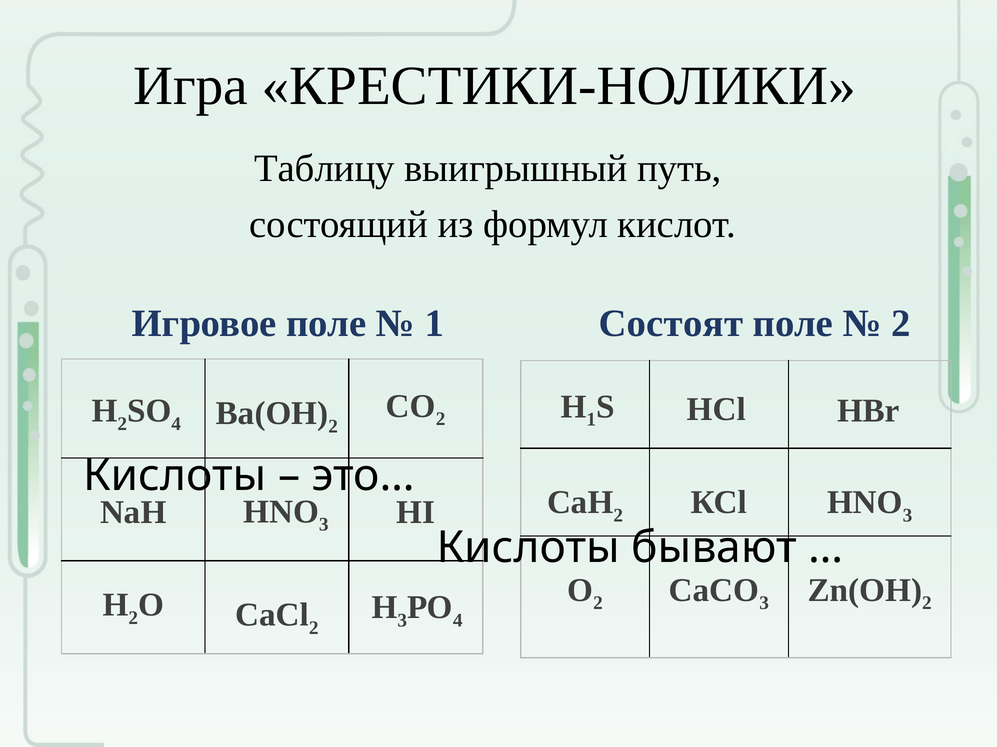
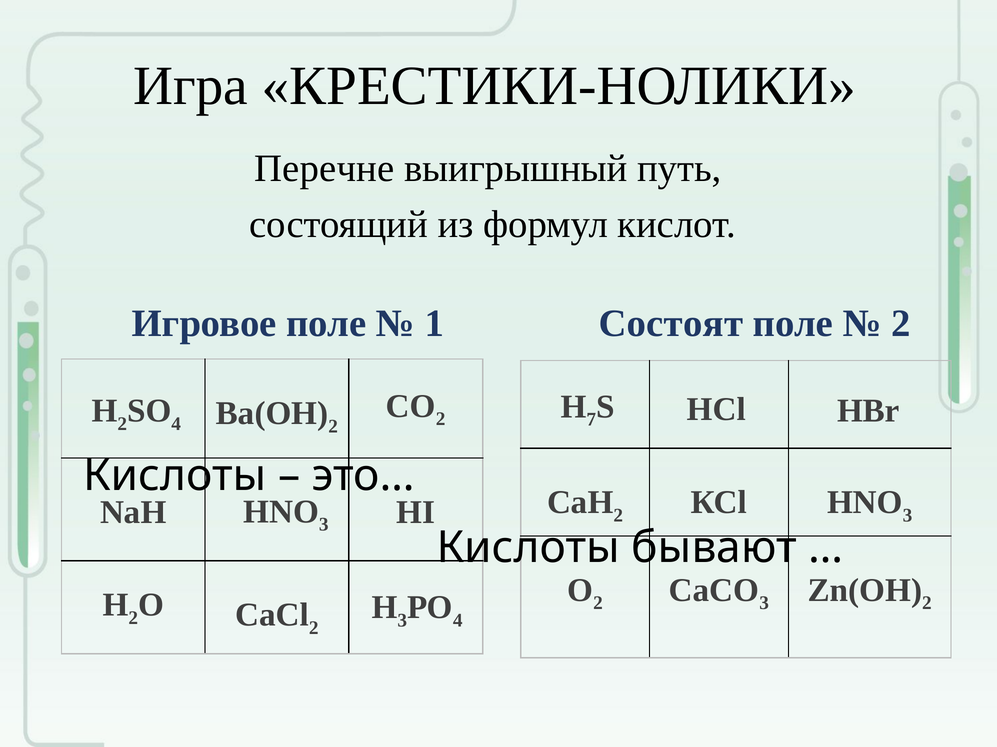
Таблицу: Таблицу -> Перечне (324, 169)
1: 1 -> 7 (591, 420)
